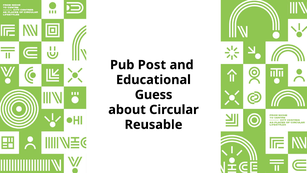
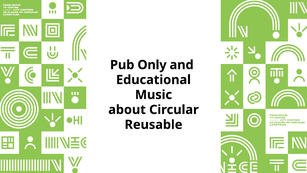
Post: Post -> Only (152, 65)
Guess: Guess -> Music (154, 95)
